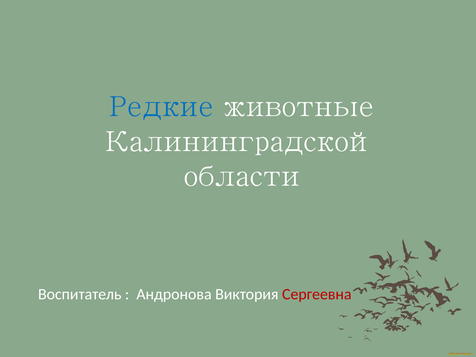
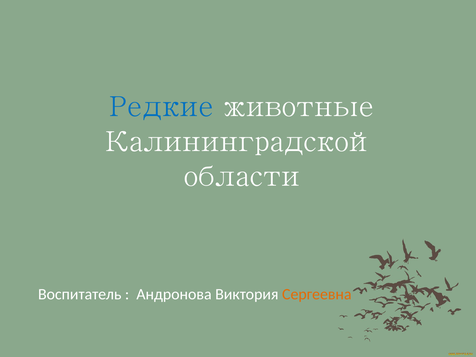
Сергеевна colour: red -> orange (317, 294)
